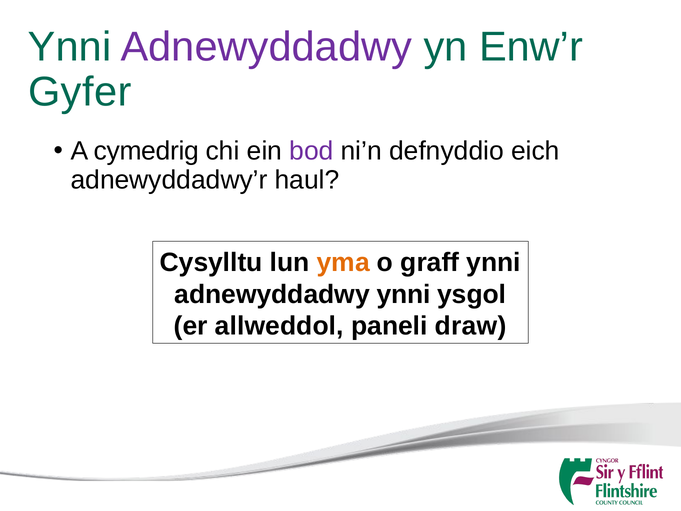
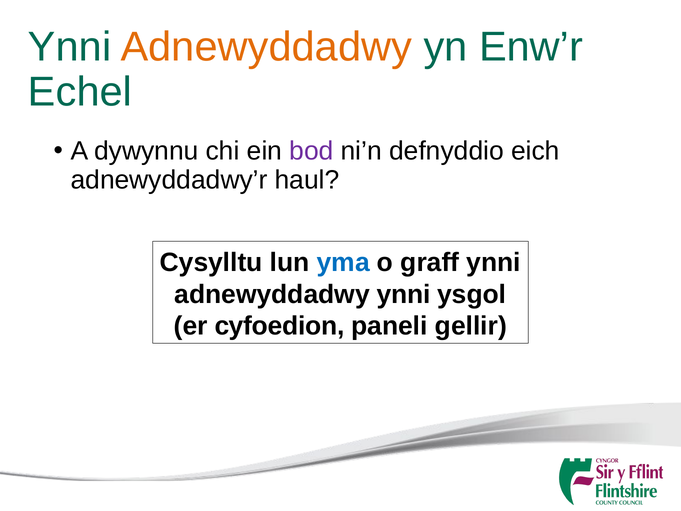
Adnewyddadwy colour: purple -> orange (266, 47)
Gyfer: Gyfer -> Echel (80, 92)
cymedrig: cymedrig -> dywynnu (146, 151)
yma colour: orange -> blue (343, 262)
allweddol: allweddol -> cyfoedion (279, 326)
draw: draw -> gellir (471, 326)
